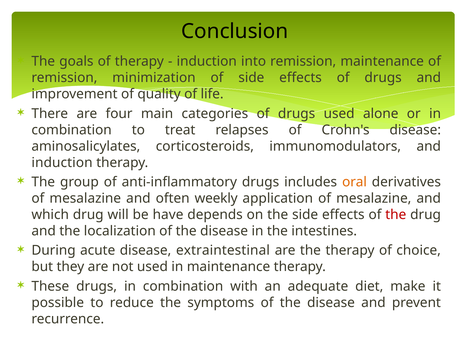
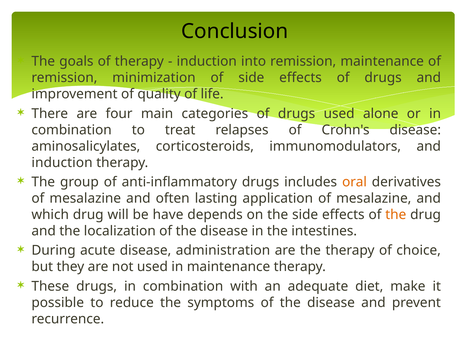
weekly: weekly -> lasting (216, 198)
the colour: red -> orange (396, 214)
extraintestinal: extraintestinal -> administration (223, 250)
